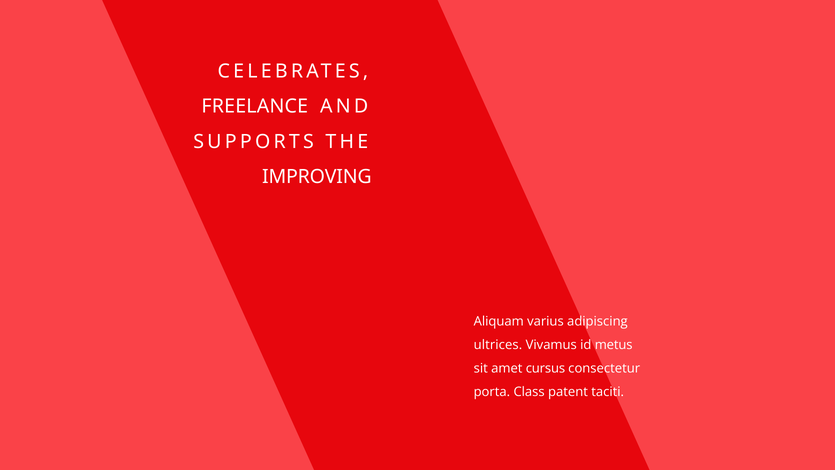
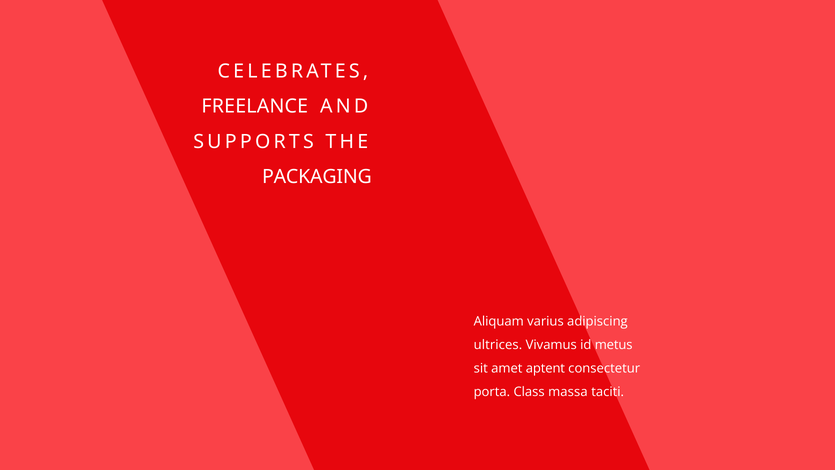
IMPROVING: IMPROVING -> PACKAGING (317, 177)
cursus: cursus -> aptent (545, 368)
patent: patent -> massa (568, 392)
